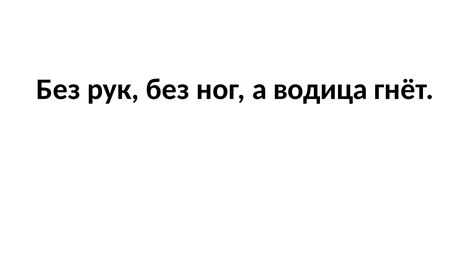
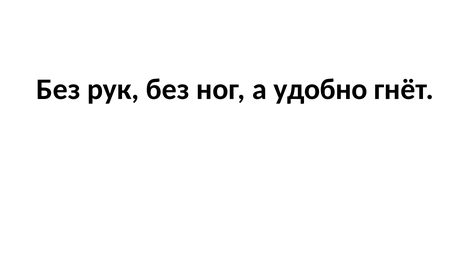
водица: водица -> удобно (320, 89)
